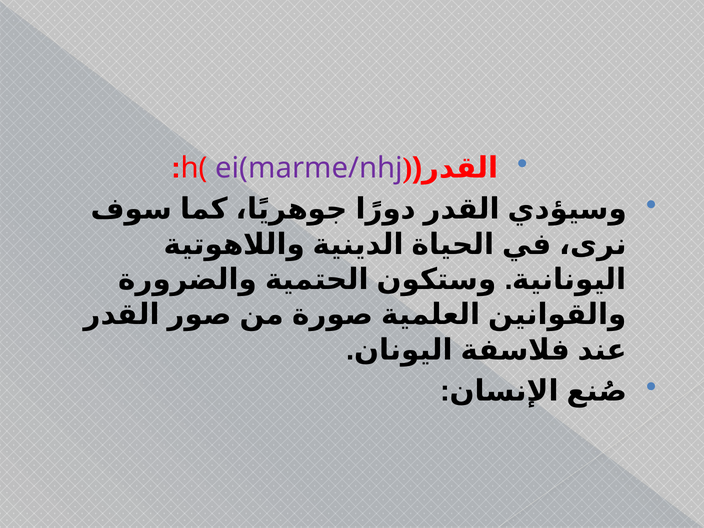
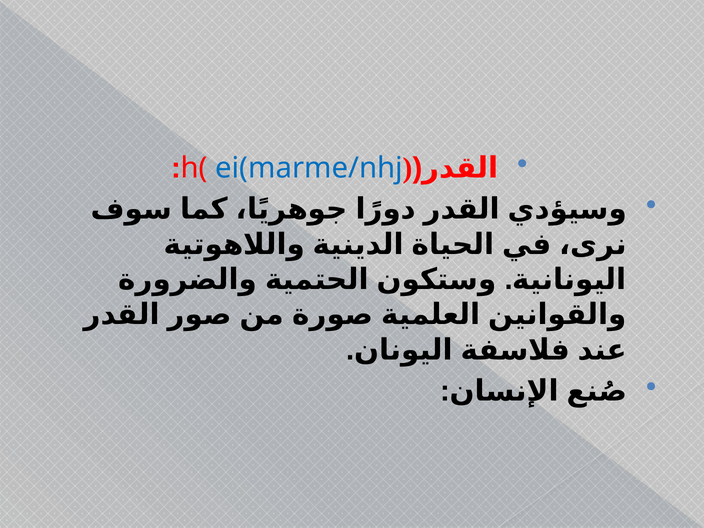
ei(marme/nhj colour: purple -> blue (309, 168)
